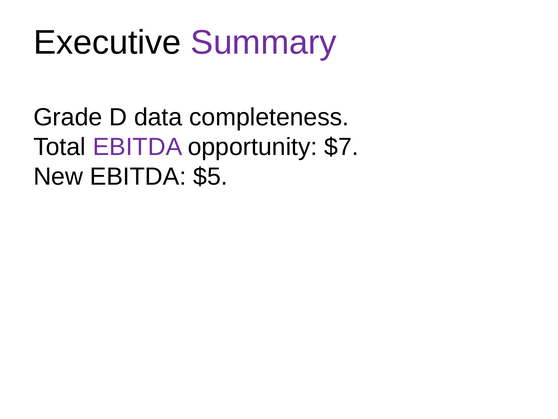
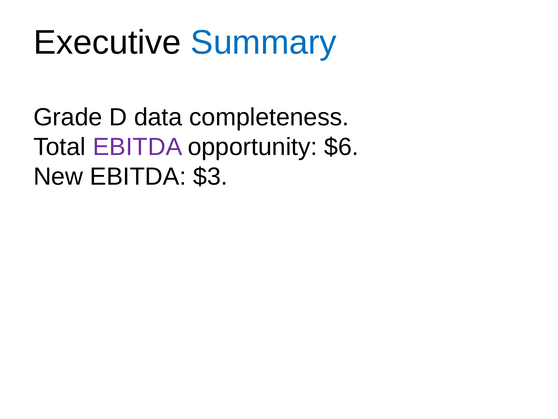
Summary colour: purple -> blue (264, 42)
$7: $7 -> $6 (341, 147)
$5: $5 -> $3 (211, 177)
